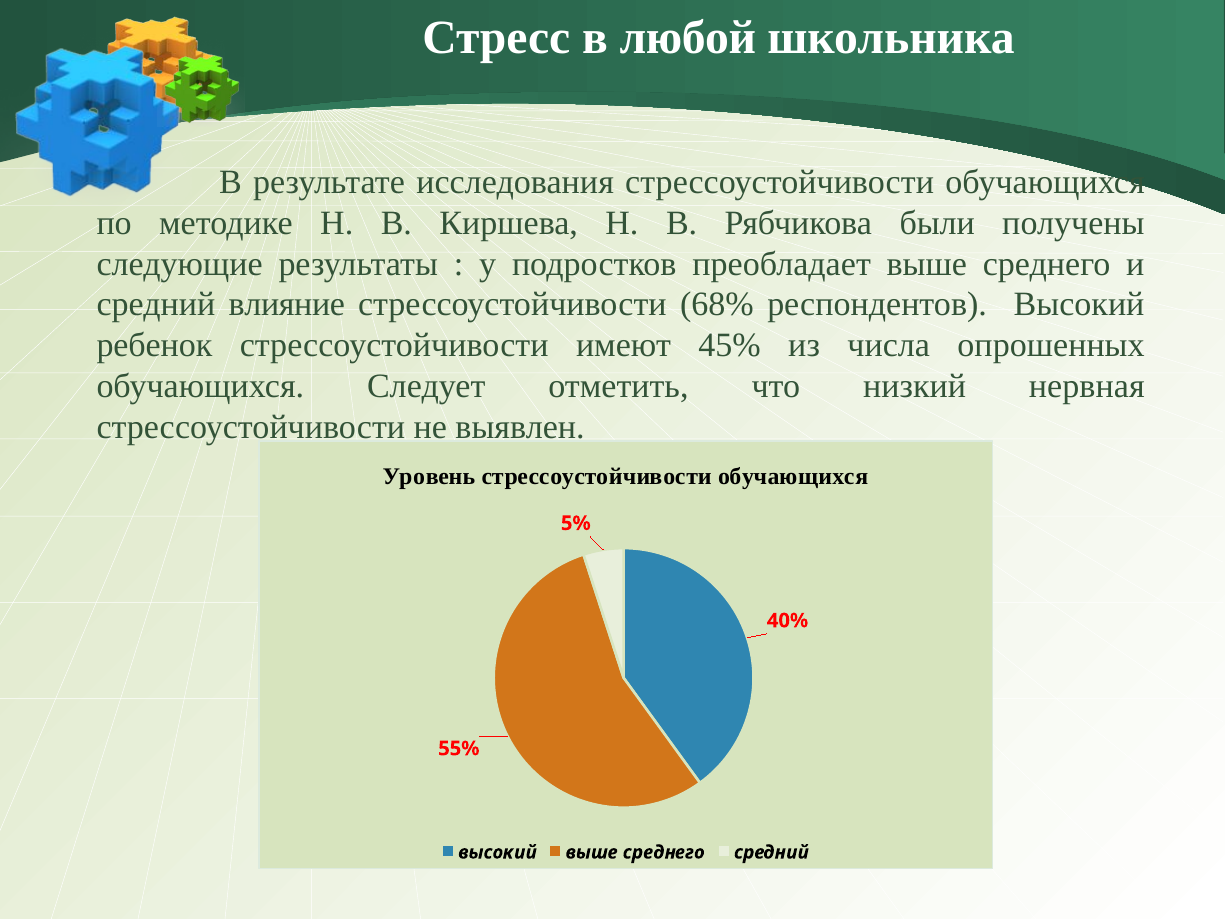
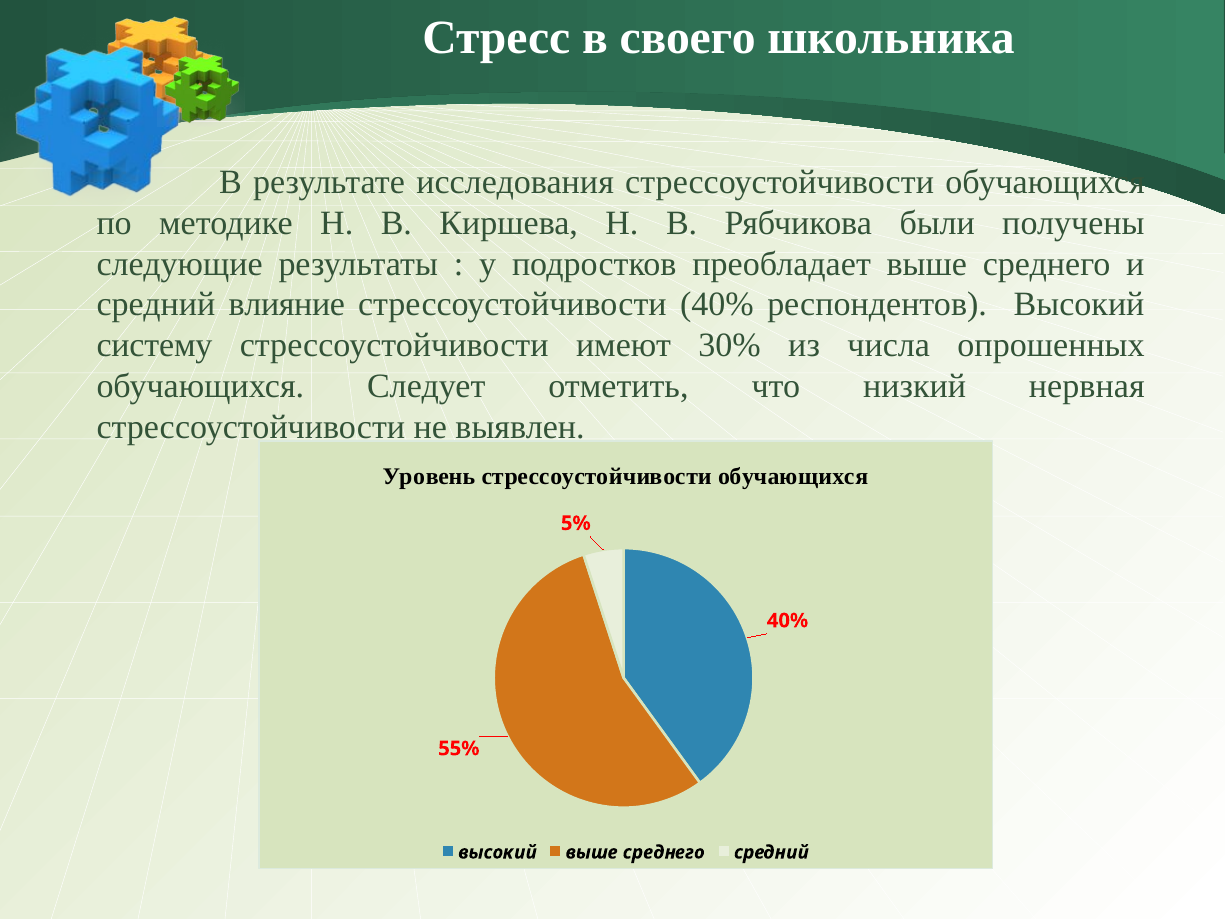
любой: любой -> своего (688, 38)
стрессоустойчивости 68%: 68% -> 40% (717, 305)
ребенок: ребенок -> систему (154, 345)
45%: 45% -> 30% (729, 345)
